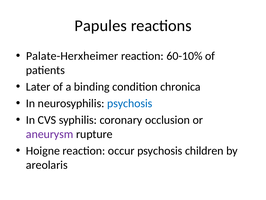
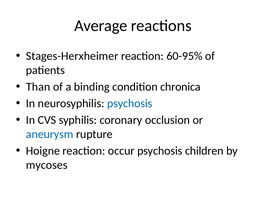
Papules: Papules -> Average (101, 26)
Palate-Herxheimer: Palate-Herxheimer -> Stages-Herxheimer (72, 56)
60-10%: 60-10% -> 60-95% (184, 56)
Later: Later -> Than (38, 87)
aneurysm colour: purple -> blue (50, 134)
areolaris: areolaris -> mycoses (47, 165)
